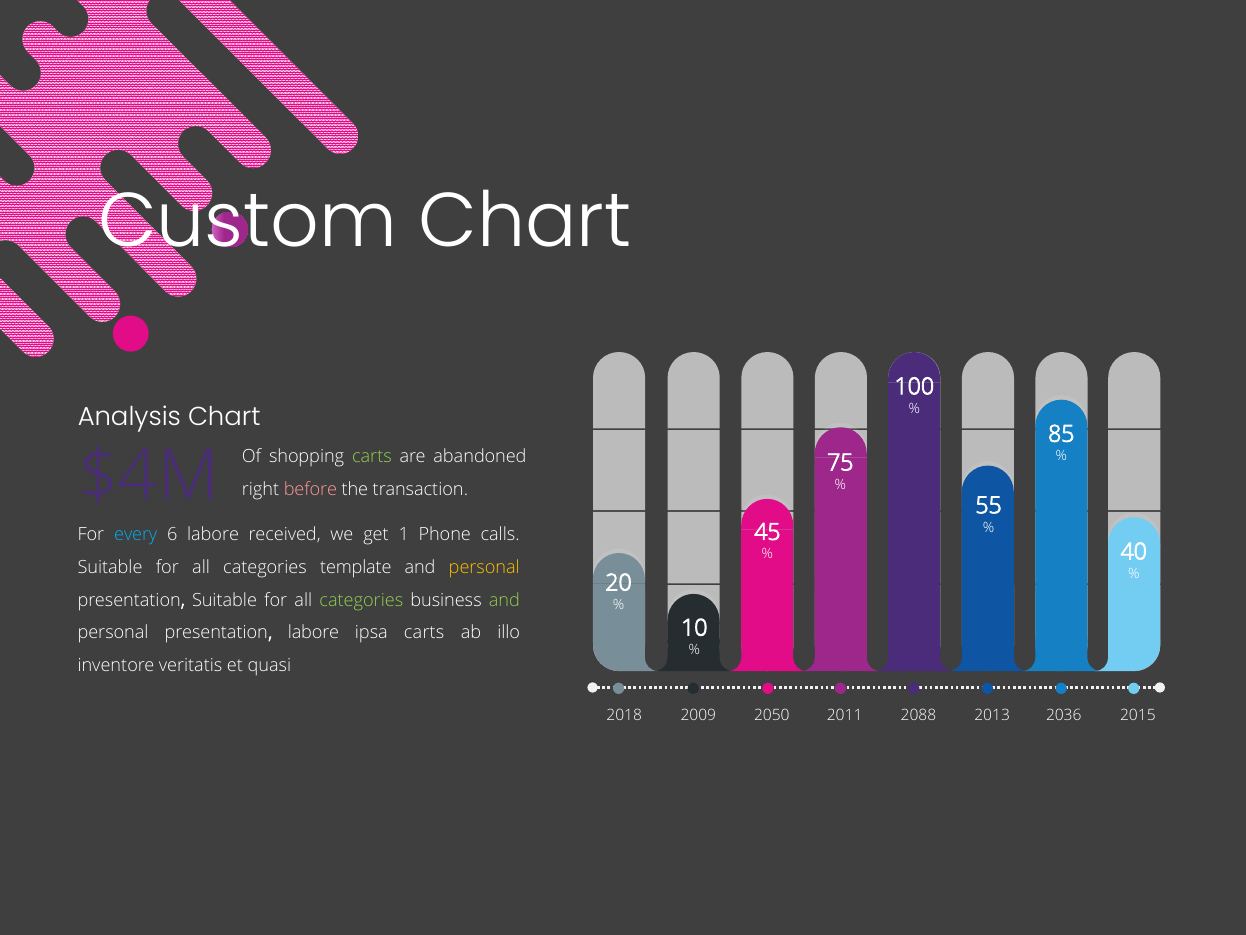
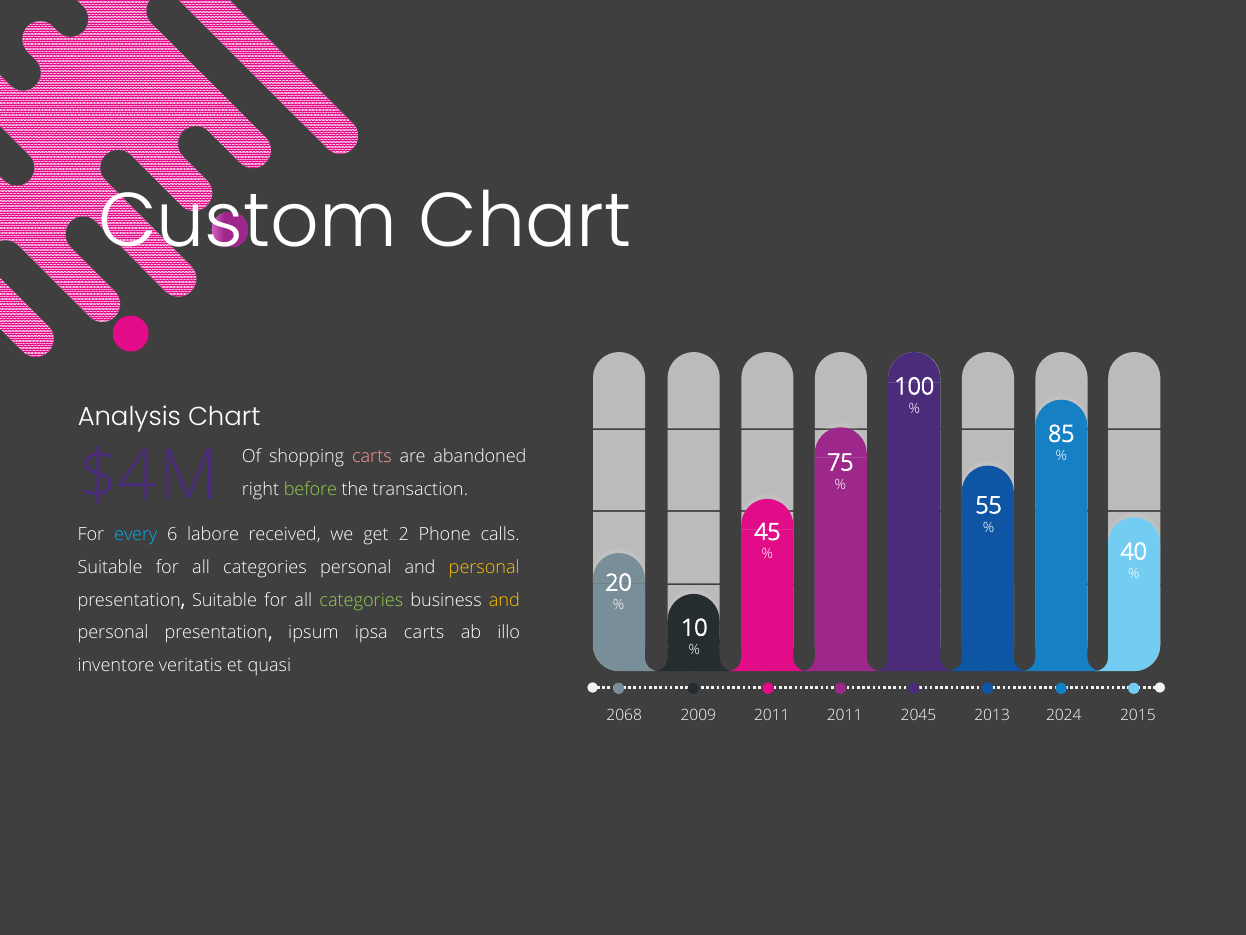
carts colour: light green -> pink (372, 457)
before colour: pink -> light green (310, 489)
1: 1 -> 2 (404, 534)
categories template: template -> personal (356, 567)
and colour: light green -> yellow (504, 600)
presentation labore: labore -> ipsum (313, 633)
2018: 2018 -> 2068 (624, 715)
2050: 2050 -> 2011 (772, 715)
2088: 2088 -> 2045 (918, 715)
2036: 2036 -> 2024 (1064, 715)
